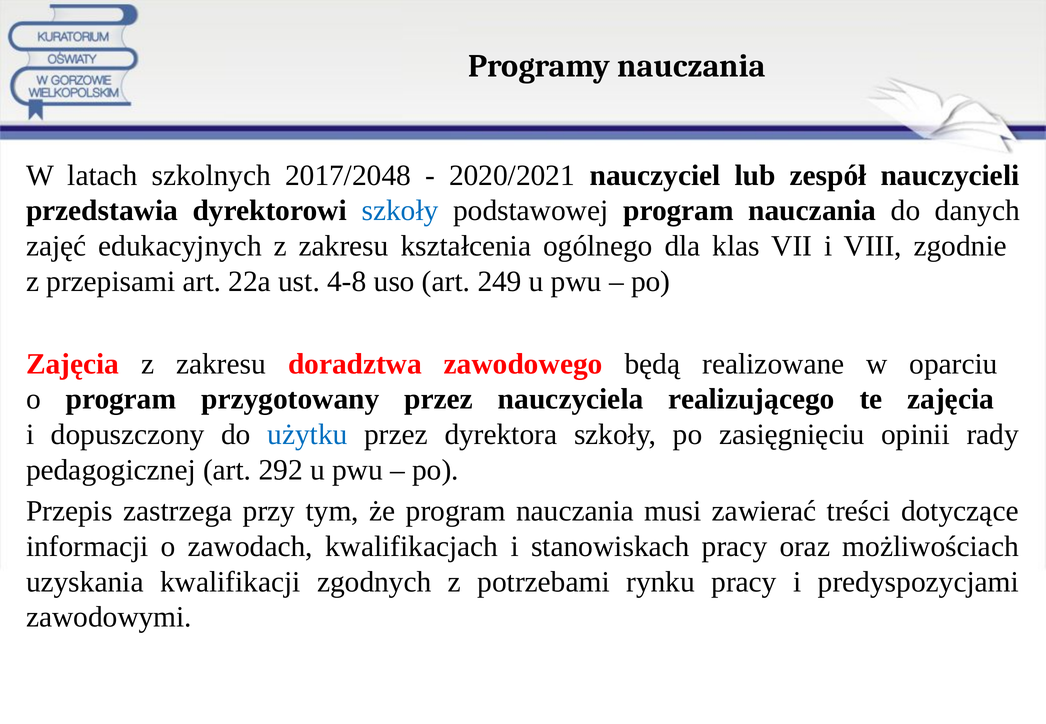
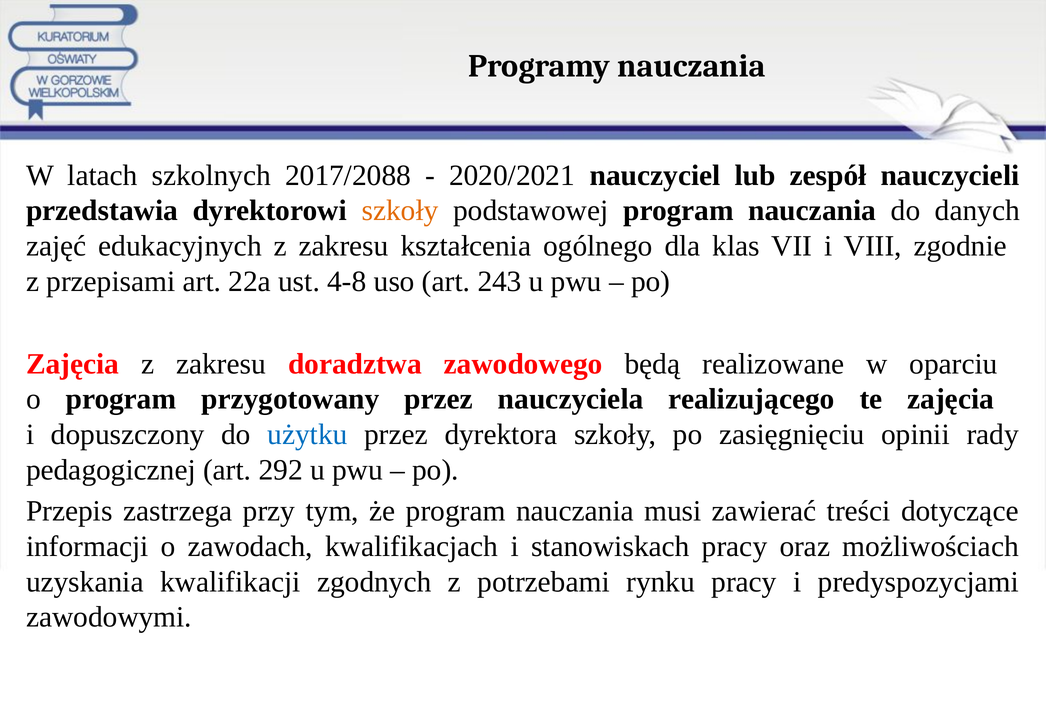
2017/2048: 2017/2048 -> 2017/2088 (348, 175)
szkoły colour: blue -> orange (400, 211)
249: 249 -> 243 (500, 281)
